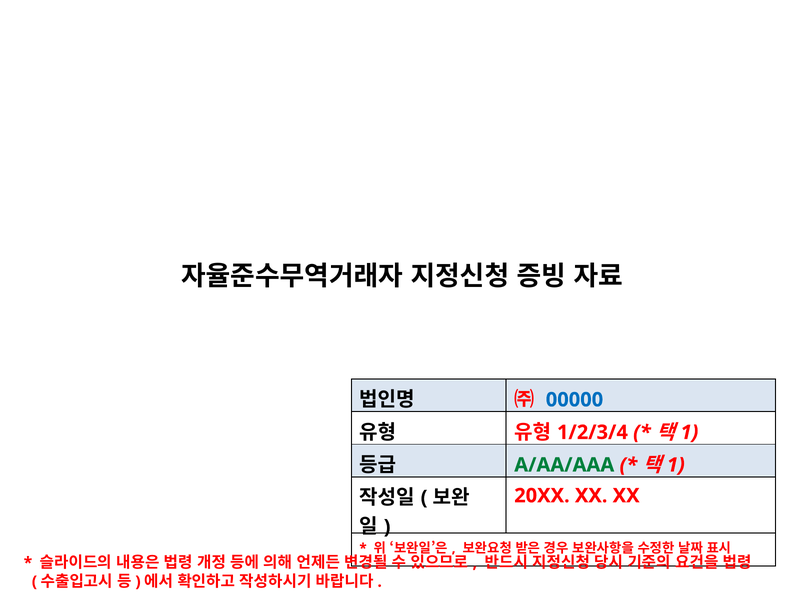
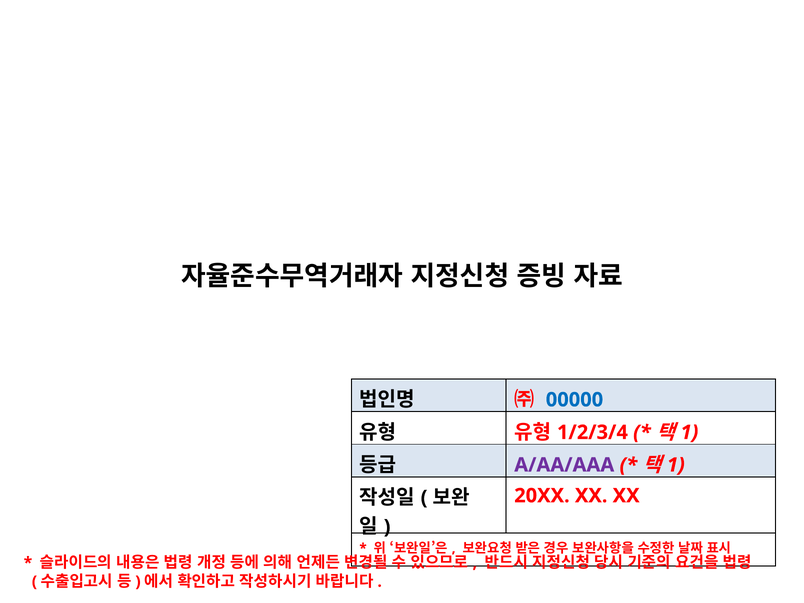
A/AA/AAA colour: green -> purple (564, 465)
